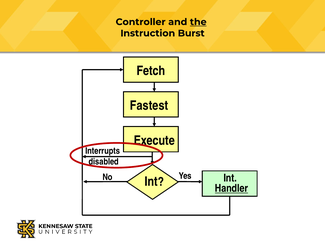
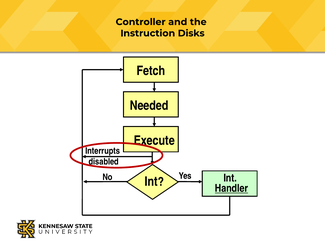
the underline: present -> none (198, 22)
Burst: Burst -> Disks (191, 33)
Fastest: Fastest -> Needed (149, 106)
